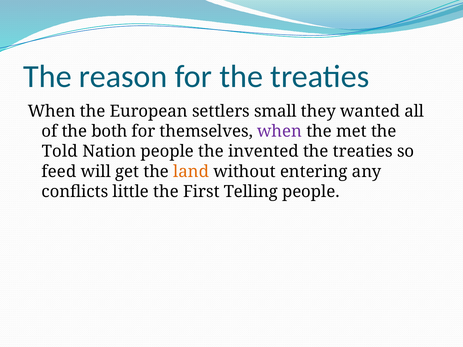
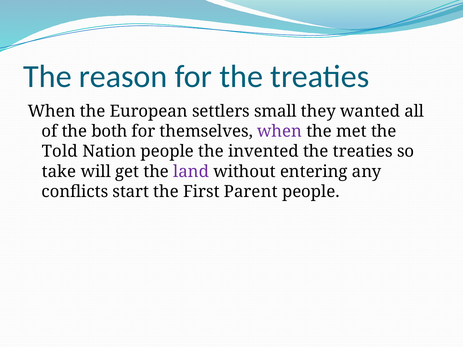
feed: feed -> take (59, 172)
land colour: orange -> purple (191, 172)
little: little -> start (131, 192)
Telling: Telling -> Parent (251, 192)
